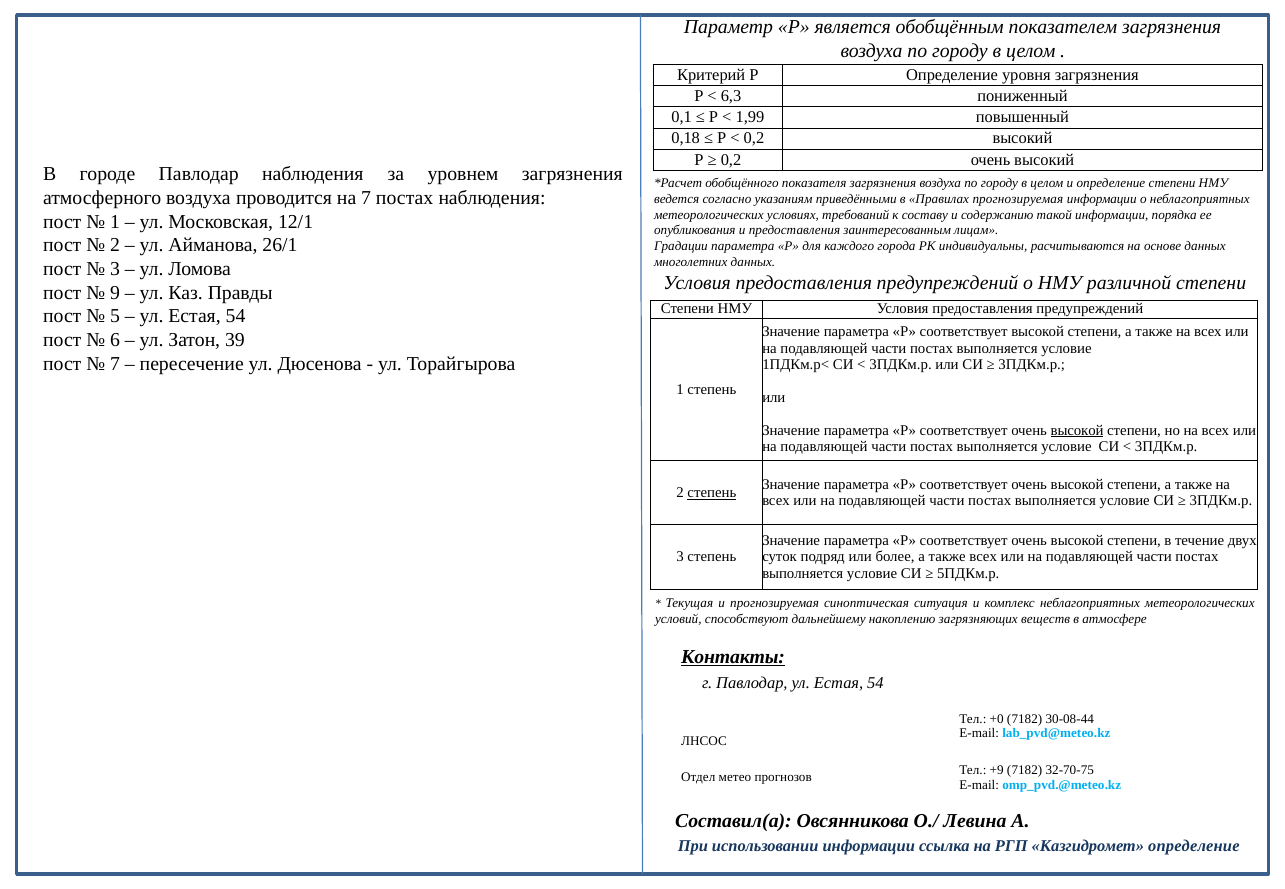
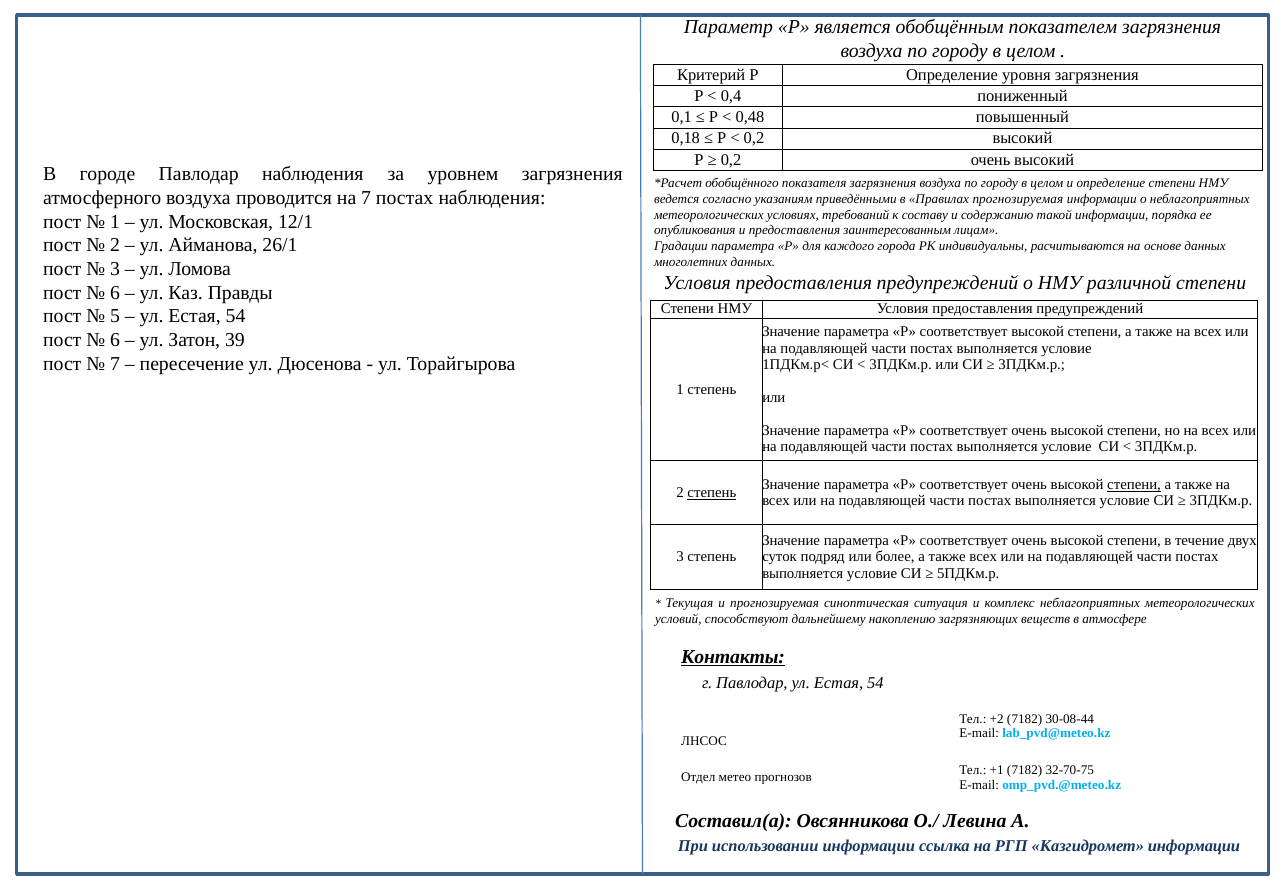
6,3: 6,3 -> 0,4 (731, 96)
1,99: 1,99 -> 0,48 (750, 117)
9: 9 -> 6 (115, 293)
высокой underline: present -> none (1077, 431)
степени underline: none -> present (1134, 485)
+0: +0 -> +2 (997, 719)
+9: +9 -> +1 (997, 771)
Казгидромет определение: определение -> информации (1194, 847)
